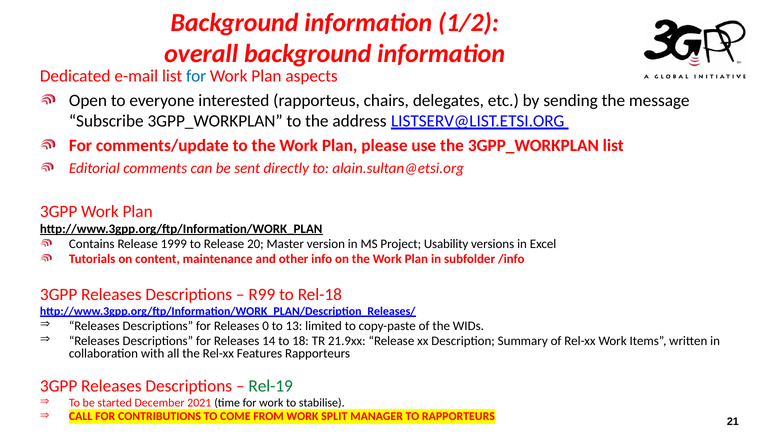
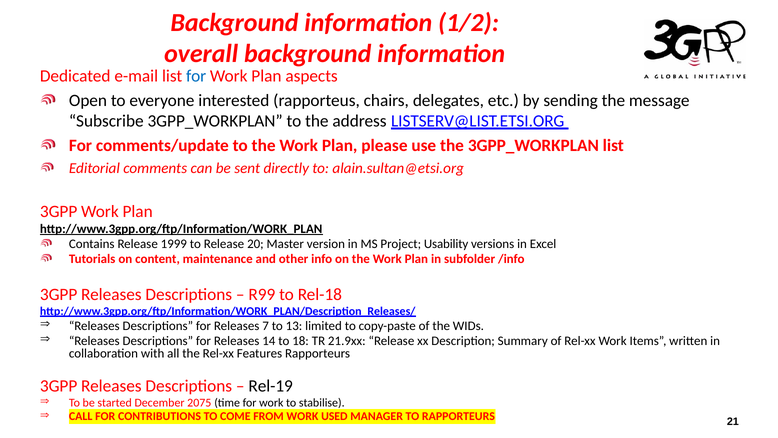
0: 0 -> 7 (266, 325)
Rel-19 colour: green -> black (271, 386)
2021: 2021 -> 2075 (199, 402)
SPLIT: SPLIT -> USED (334, 416)
